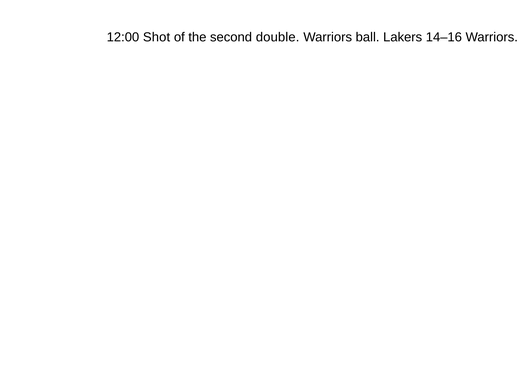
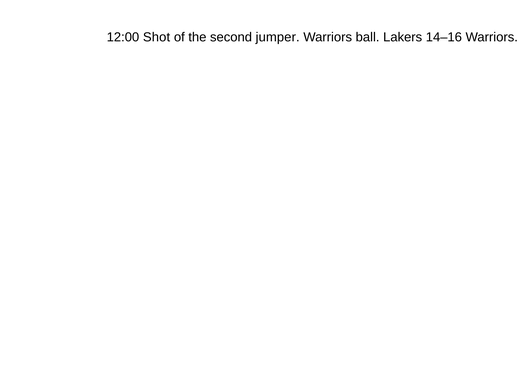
double: double -> jumper (278, 37)
